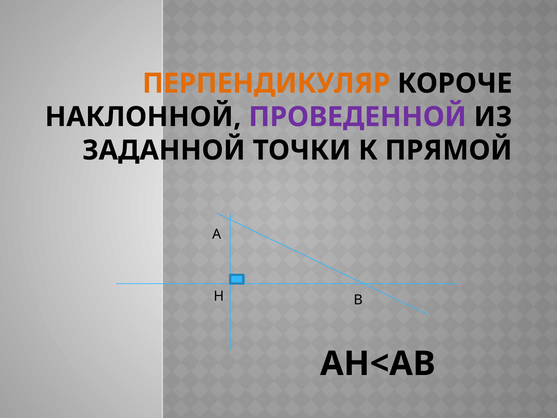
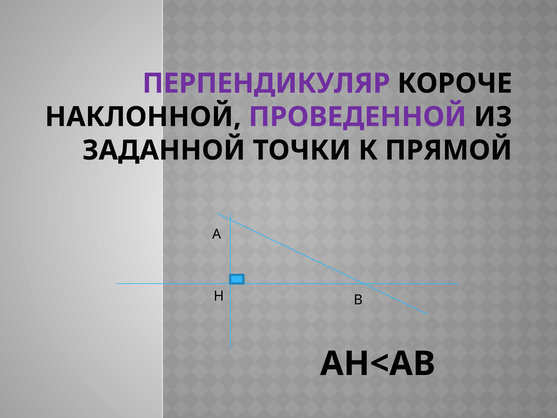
ПЕРПЕНДИКУЛЯР colour: orange -> purple (266, 83)
